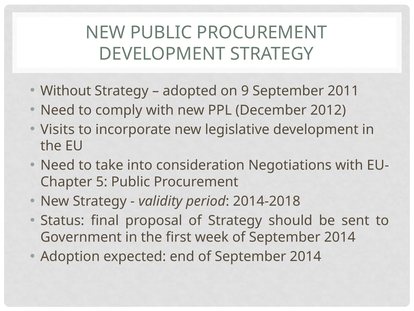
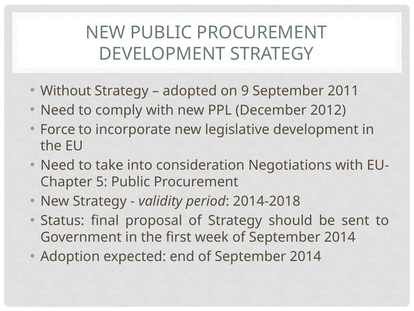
Visits: Visits -> Force (58, 129)
